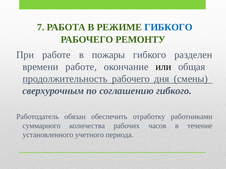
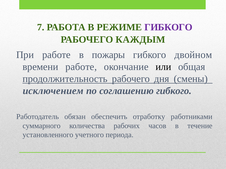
ГИБКОГО colour: blue -> purple (168, 27)
РЕМОНТУ: РЕМОНТУ -> КАЖДЫМ (140, 40)
разделен: разделен -> двойном (193, 55)
сверхурочным: сверхурочным -> исключением (53, 91)
